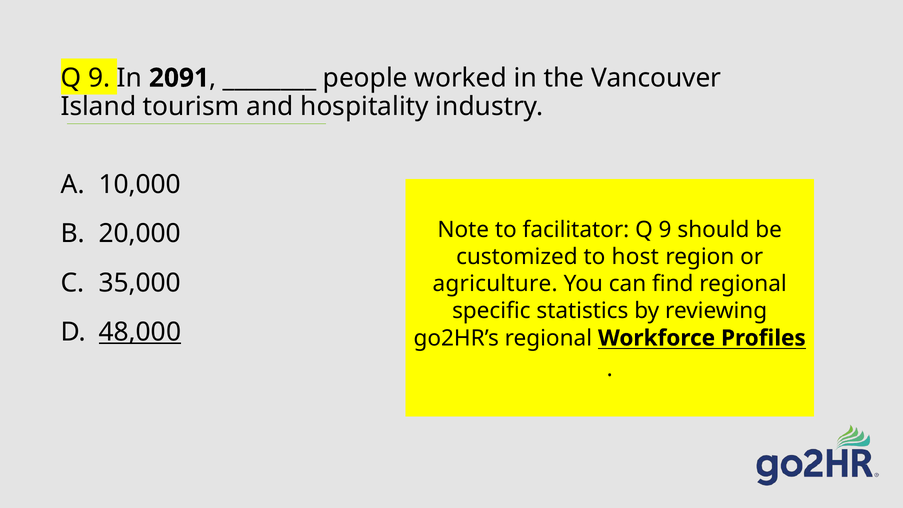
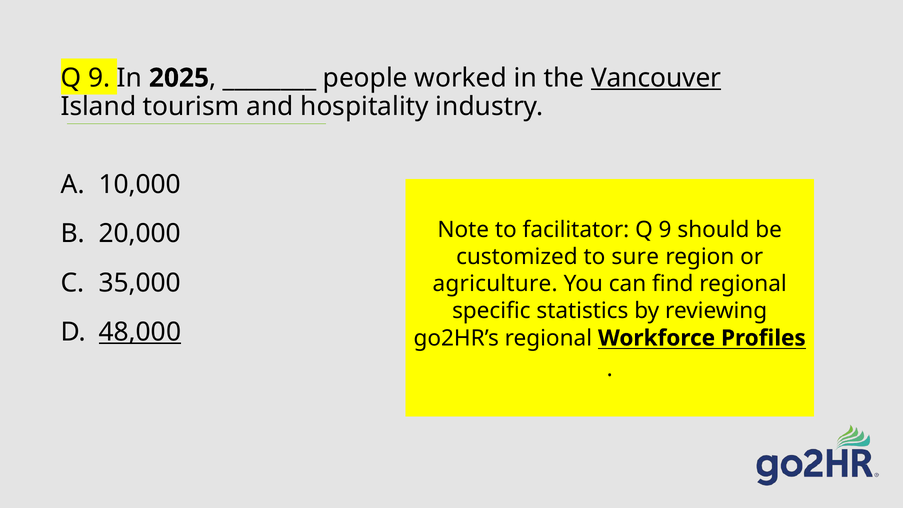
2091: 2091 -> 2025 (179, 78)
Vancouver underline: none -> present (656, 78)
host: host -> sure (635, 257)
